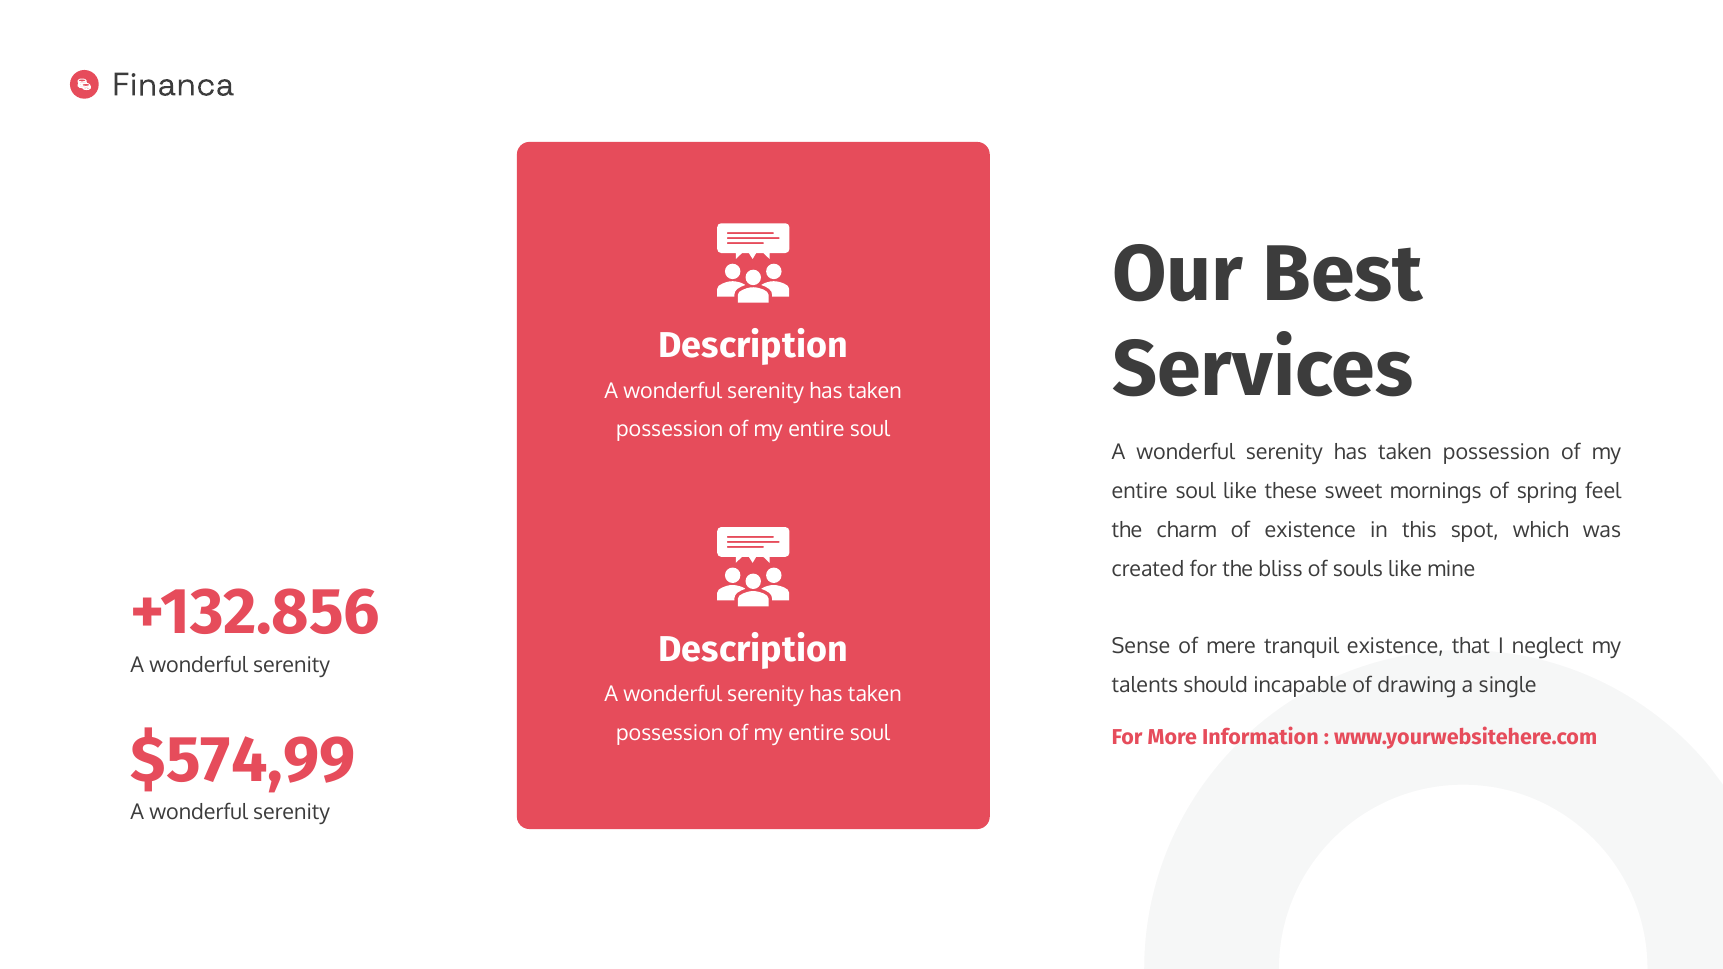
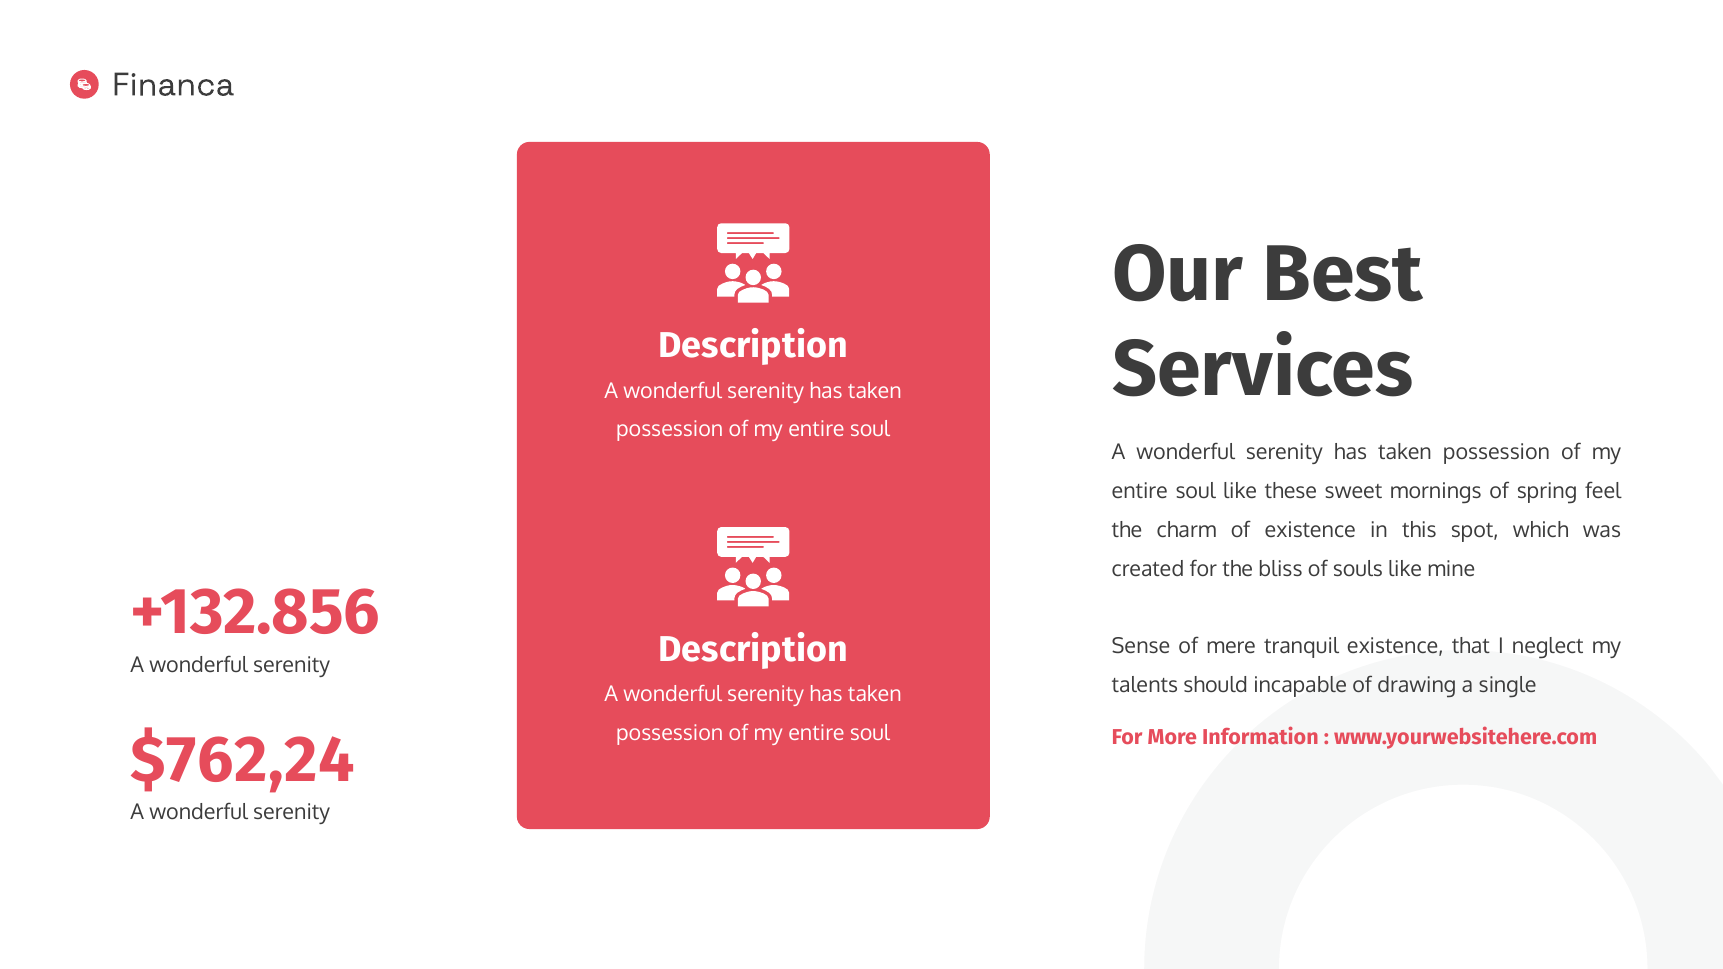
$574,99: $574,99 -> $762,24 (243, 760)
